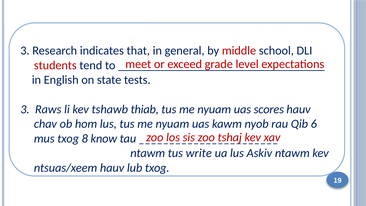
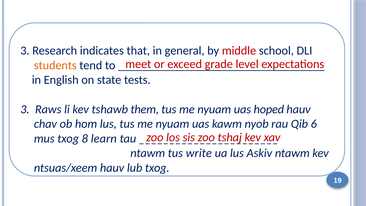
students colour: red -> orange (55, 65)
thiab: thiab -> them (145, 109)
scores: scores -> hoped (269, 109)
know: know -> learn (104, 138)
